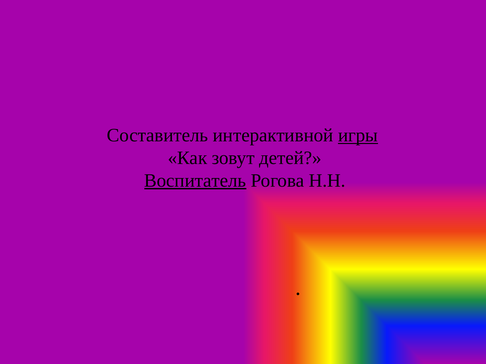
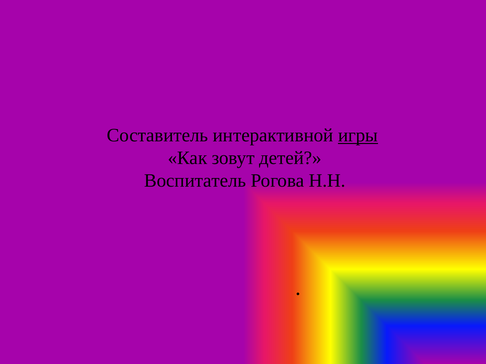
Воспитатель underline: present -> none (195, 181)
